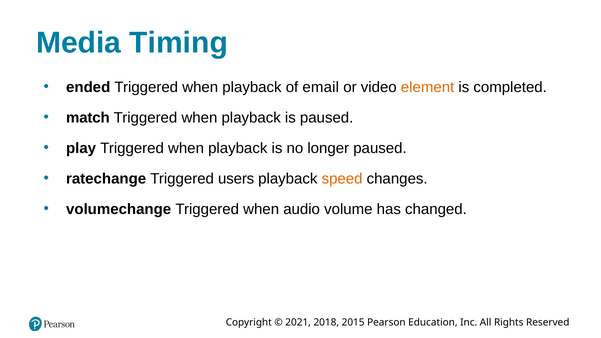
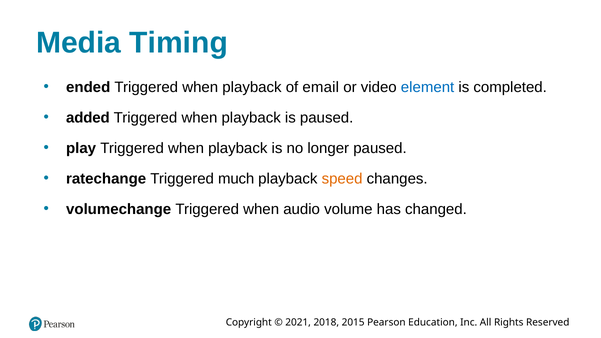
element colour: orange -> blue (428, 87)
match: match -> added (88, 118)
users: users -> much (236, 179)
